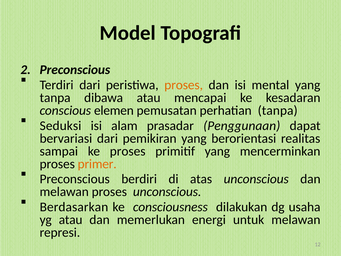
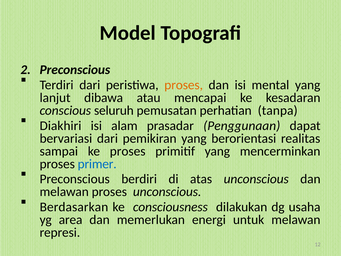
tanpa: tanpa -> lanjut (55, 98)
elemen: elemen -> seluruh (114, 110)
Seduksi: Seduksi -> Diakhiri (61, 126)
primer colour: orange -> blue (97, 164)
yg atau: atau -> area (71, 220)
